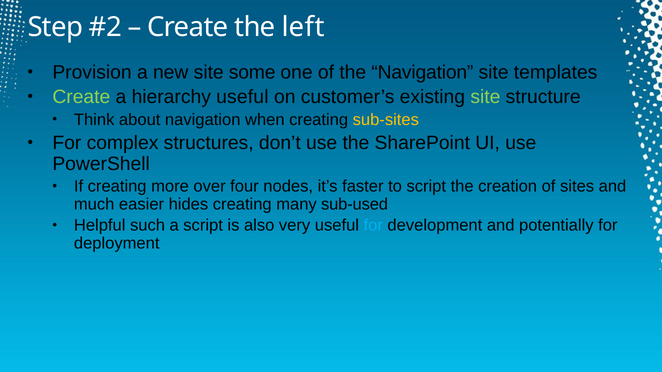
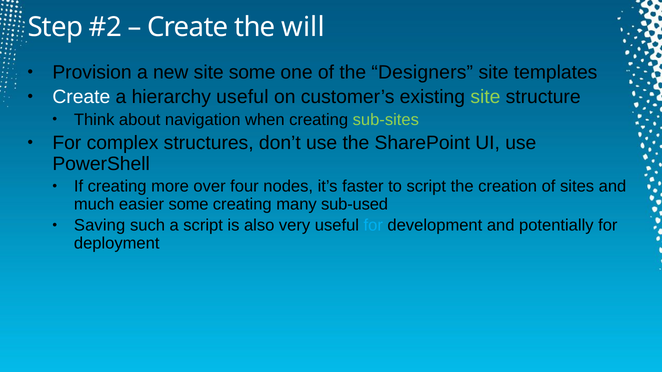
left: left -> will (303, 27)
the Navigation: Navigation -> Designers (422, 72)
Create colour: light green -> white (81, 97)
sub-sites colour: yellow -> light green (386, 120)
easier hides: hides -> some (189, 204)
Helpful: Helpful -> Saving (100, 226)
